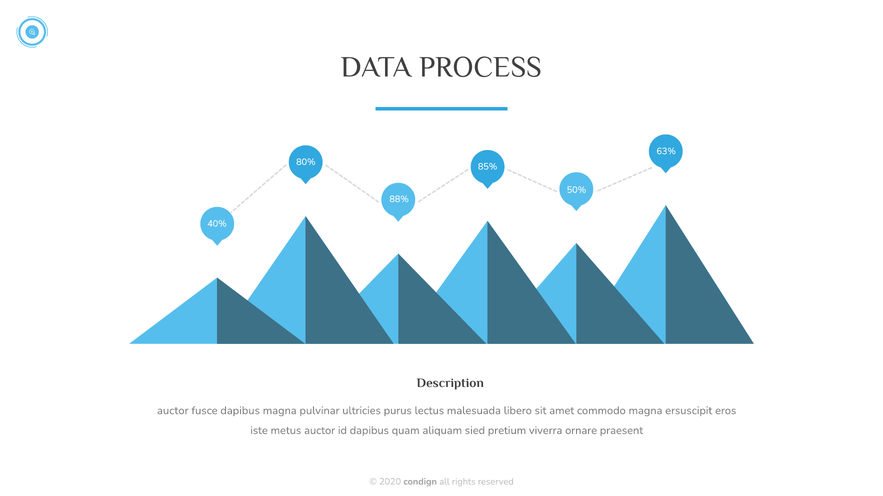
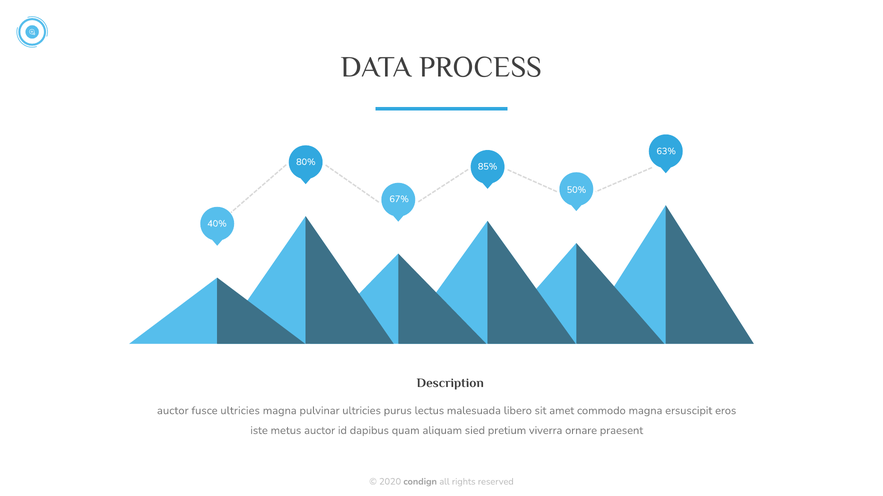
88%: 88% -> 67% (399, 199)
fusce dapibus: dapibus -> ultricies (240, 411)
